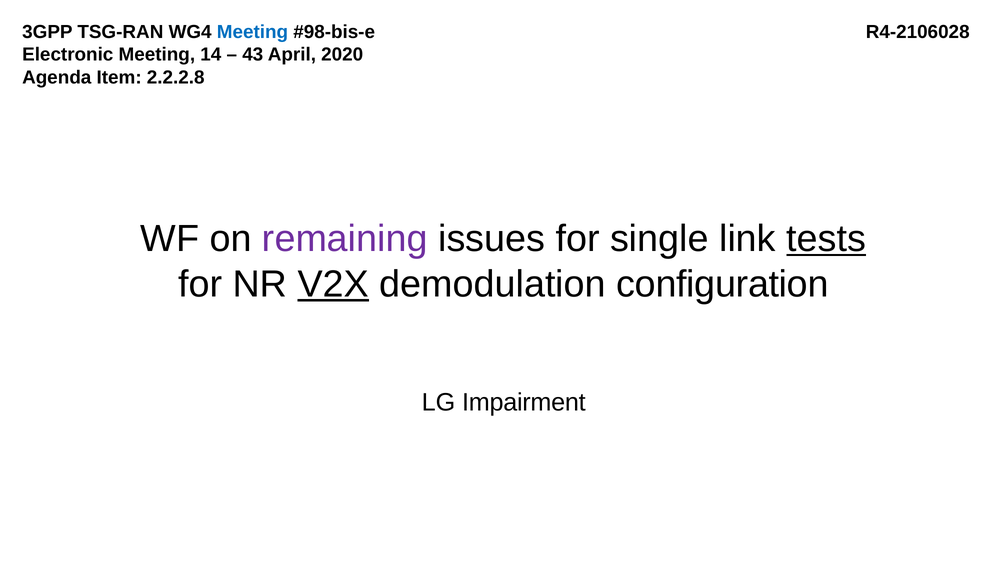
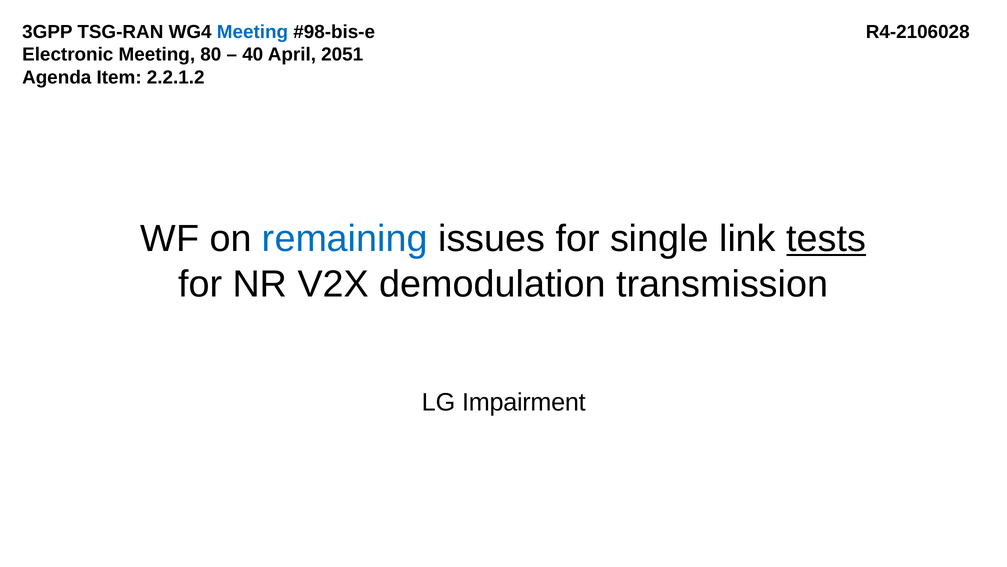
14: 14 -> 80 (211, 55)
43: 43 -> 40 (253, 55)
2020: 2020 -> 2051 (342, 55)
2.2.2.8: 2.2.2.8 -> 2.2.1.2 (176, 77)
remaining colour: purple -> blue (345, 238)
V2X underline: present -> none (333, 284)
configuration: configuration -> transmission (722, 284)
